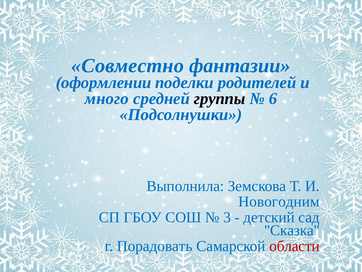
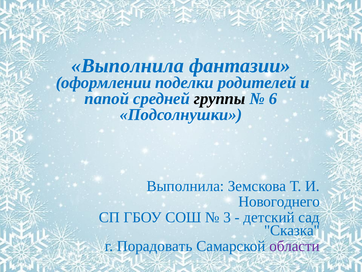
Совместно: Совместно -> Выполнила (128, 66)
много: много -> папой (107, 99)
Новогодним: Новогодним -> Новогоднего (279, 201)
области colour: red -> purple (294, 246)
